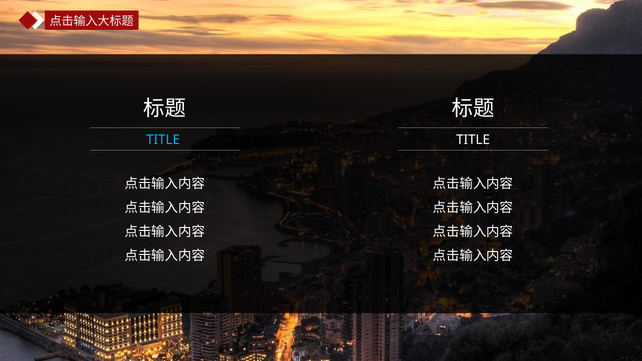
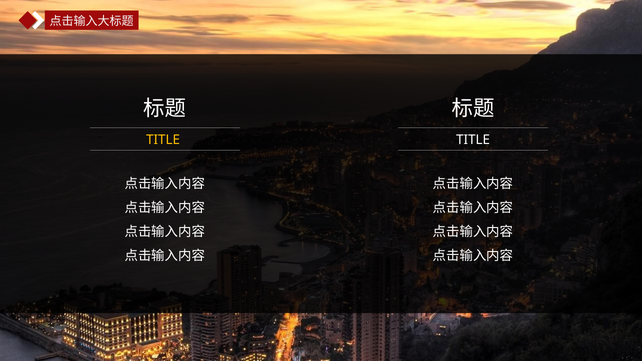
TITLE colour: light blue -> yellow (163, 140)
